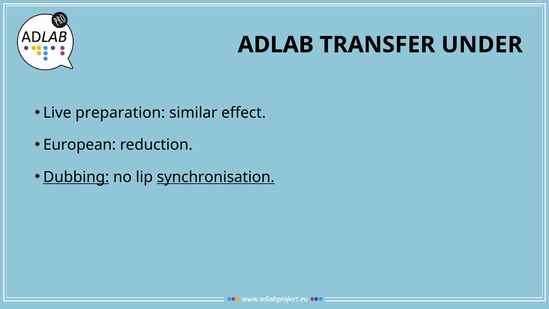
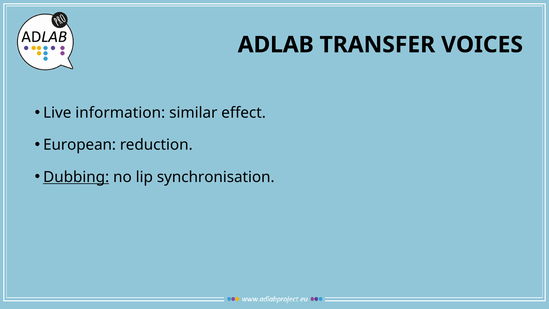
UNDER: UNDER -> VOICES (482, 45)
preparation: preparation -> information (120, 113)
synchronisation underline: present -> none (216, 177)
